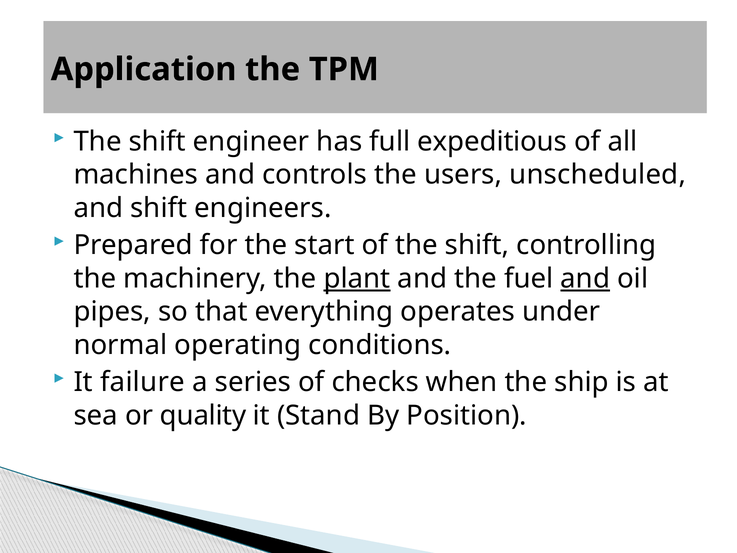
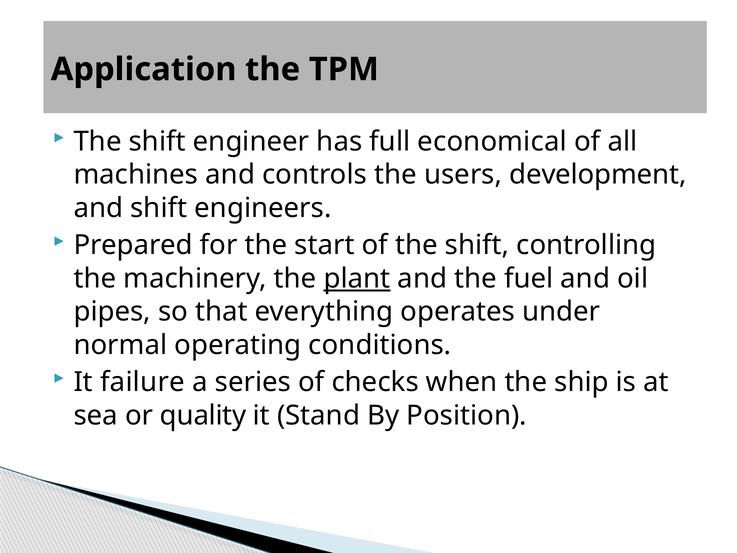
expeditious: expeditious -> economical (492, 142)
unscheduled: unscheduled -> development (598, 175)
and underline: present -> none (585, 278)
